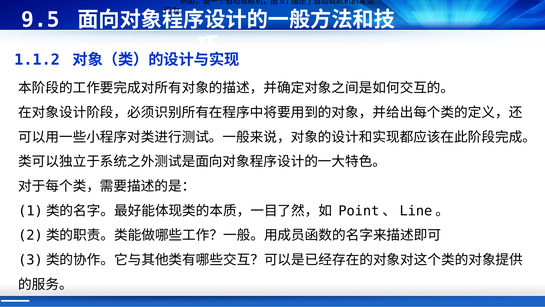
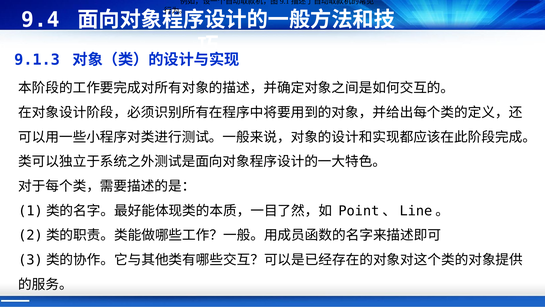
9.5: 9.5 -> 9.4 (40, 20)
1.1.2: 1.1.2 -> 9.1.3 (37, 60)
